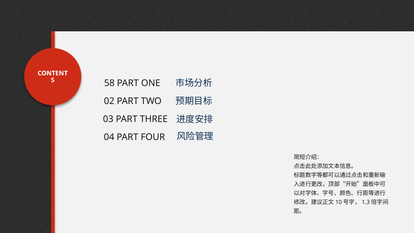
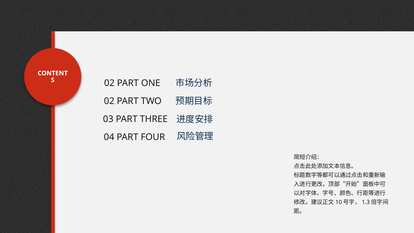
58: 58 -> 02 (109, 83)
